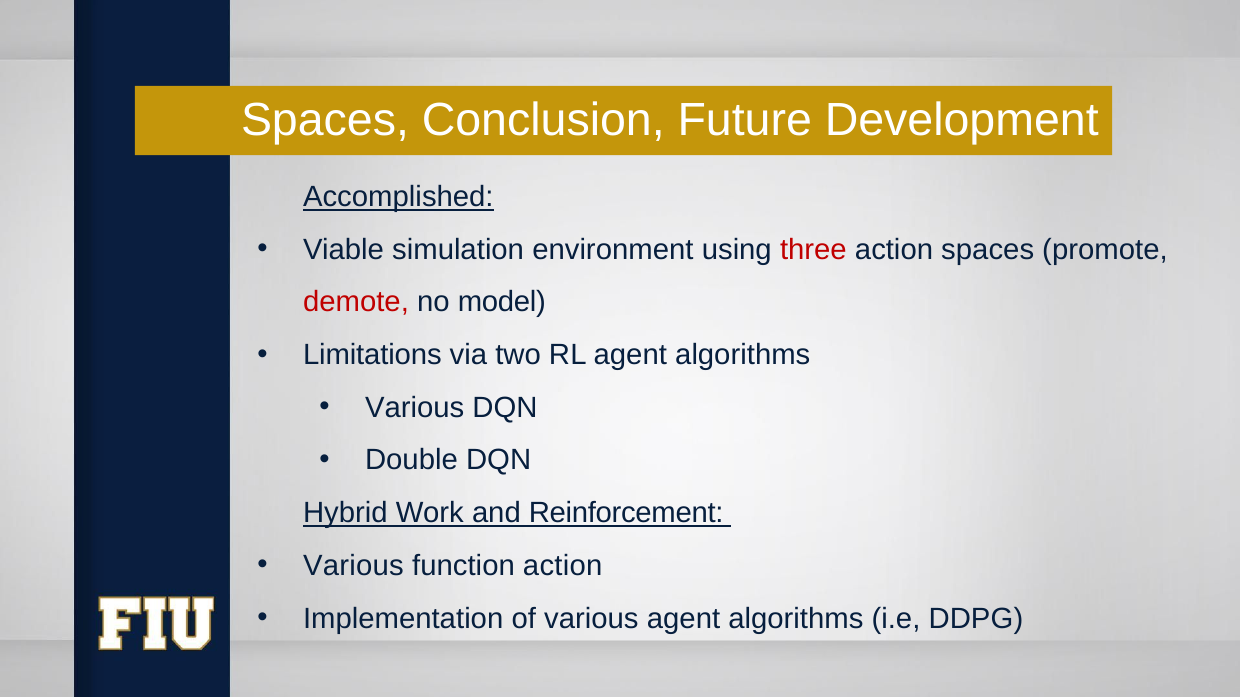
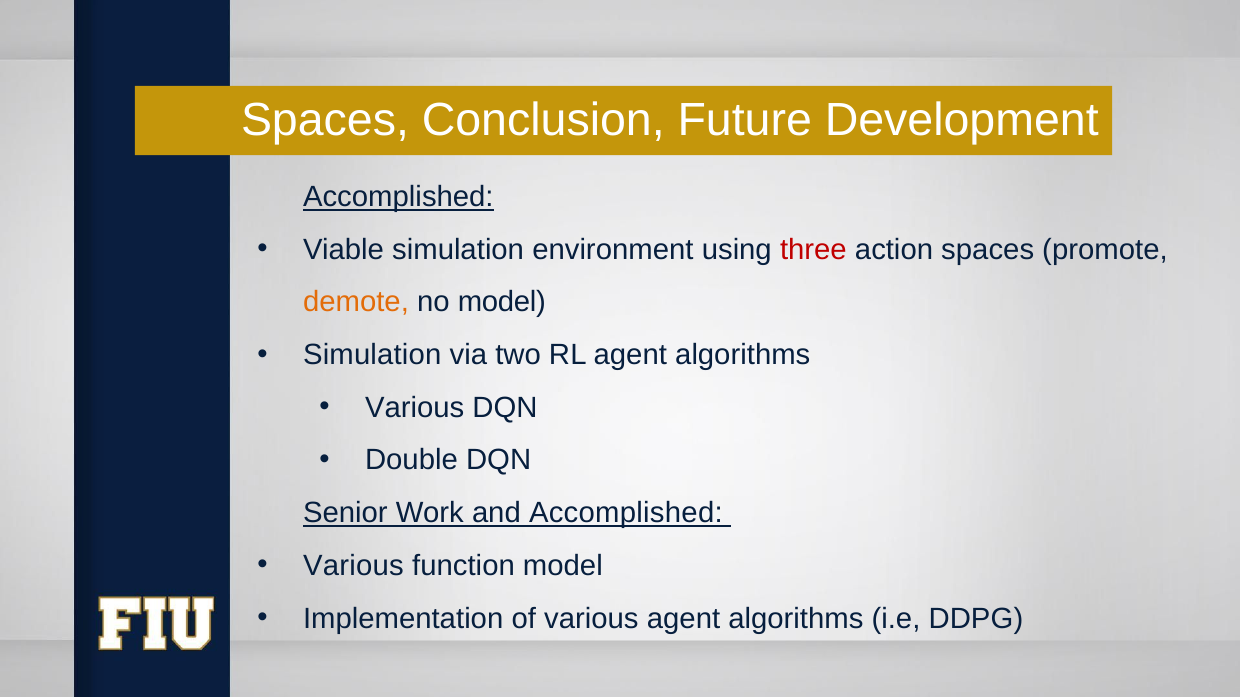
demote colour: red -> orange (356, 302)
Limitations: Limitations -> Simulation (372, 355)
Hybrid: Hybrid -> Senior (345, 513)
and Reinforcement: Reinforcement -> Accomplished (626, 513)
function action: action -> model (563, 566)
